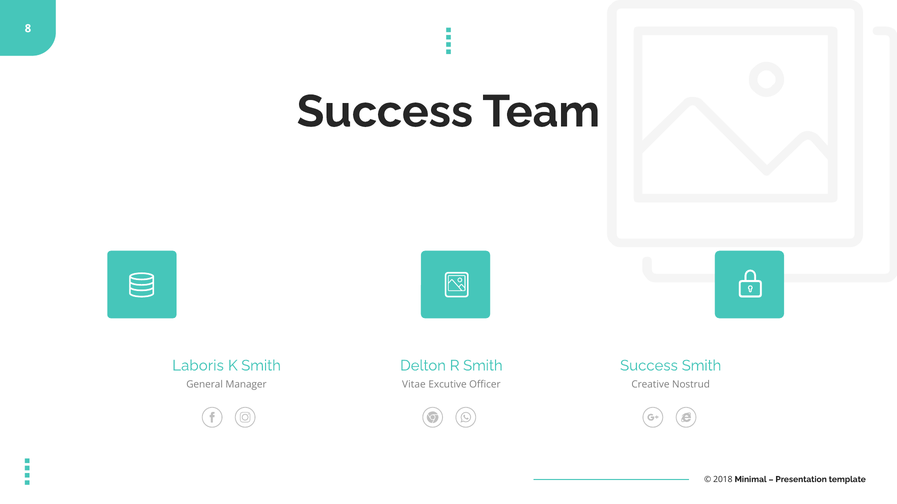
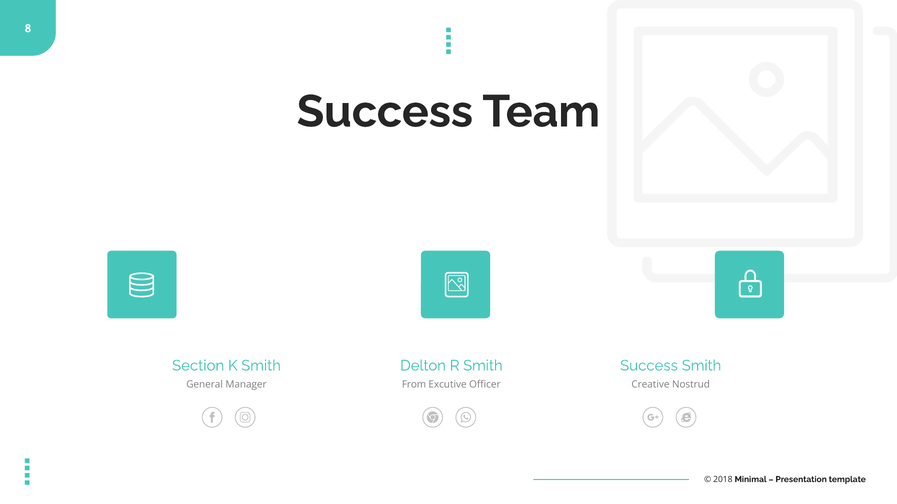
Laboris: Laboris -> Section (198, 366)
Vitae: Vitae -> From (414, 385)
